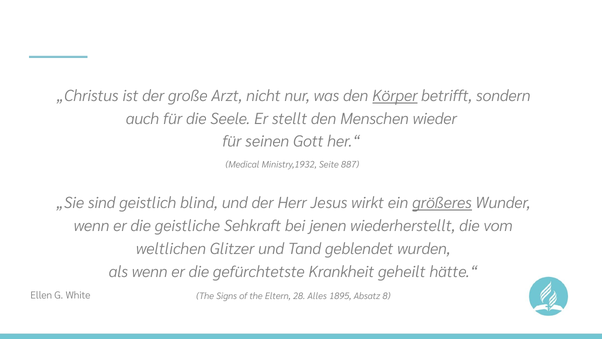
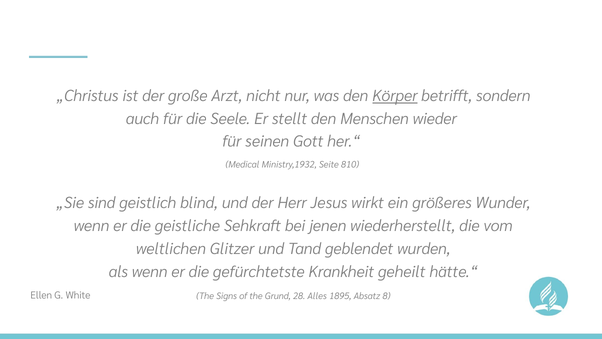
887: 887 -> 810 (350, 165)
größeres underline: present -> none (442, 203)
Eltern: Eltern -> Grund (278, 296)
